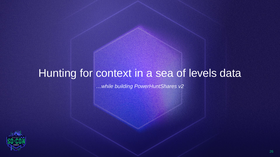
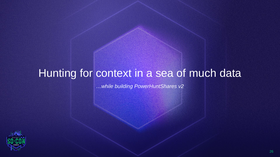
levels: levels -> much (203, 73)
